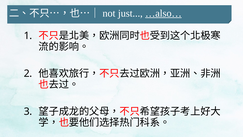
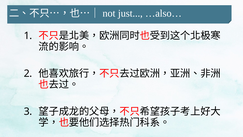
…also… underline: present -> none (163, 13)
